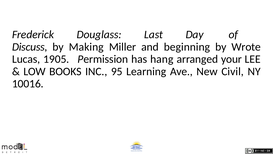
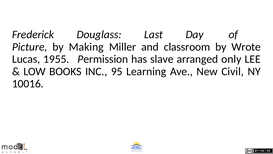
Discuss: Discuss -> Picture (30, 47)
beginning: beginning -> classroom (187, 47)
1905: 1905 -> 1955 (56, 59)
hang: hang -> slave (162, 59)
your: your -> only (231, 59)
